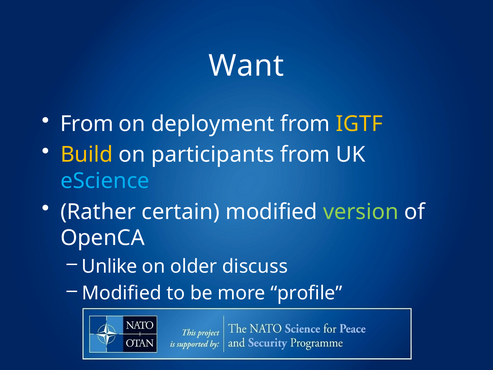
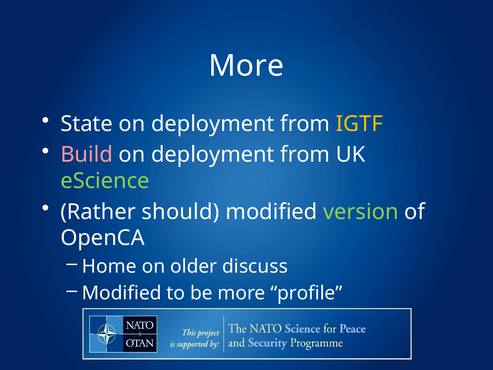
Want: Want -> More (246, 66)
From: From -> State (87, 124)
Build colour: yellow -> pink (87, 155)
participants: participants -> deployment (213, 155)
eScience colour: light blue -> light green (105, 181)
certain: certain -> should (181, 212)
Unlike: Unlike -> Home (109, 266)
